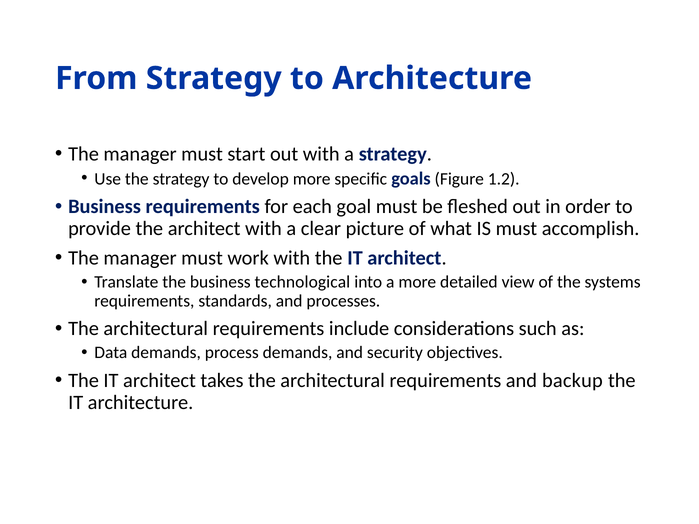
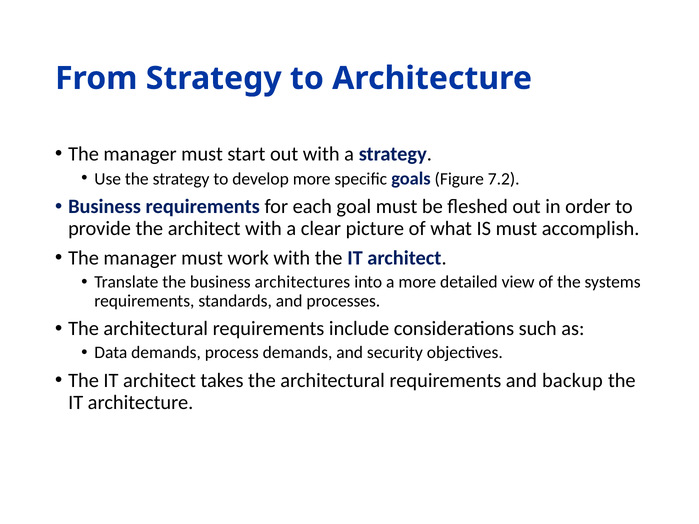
1.2: 1.2 -> 7.2 (504, 179)
technological: technological -> architectures (302, 282)
